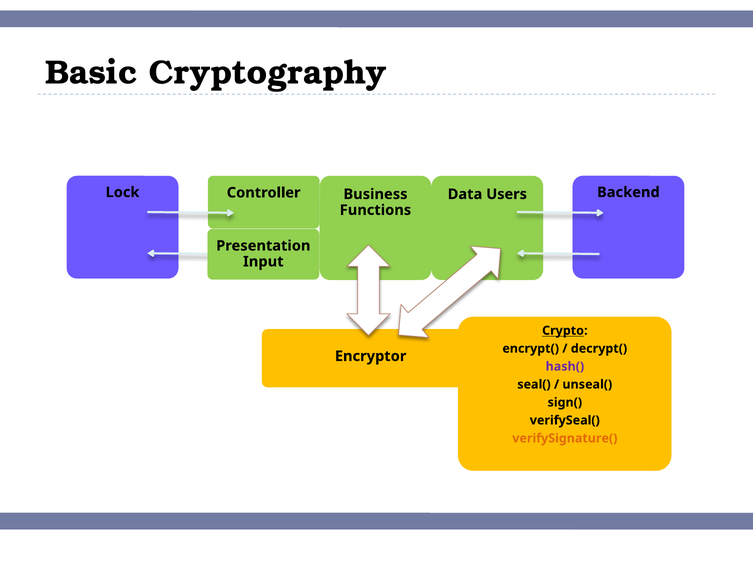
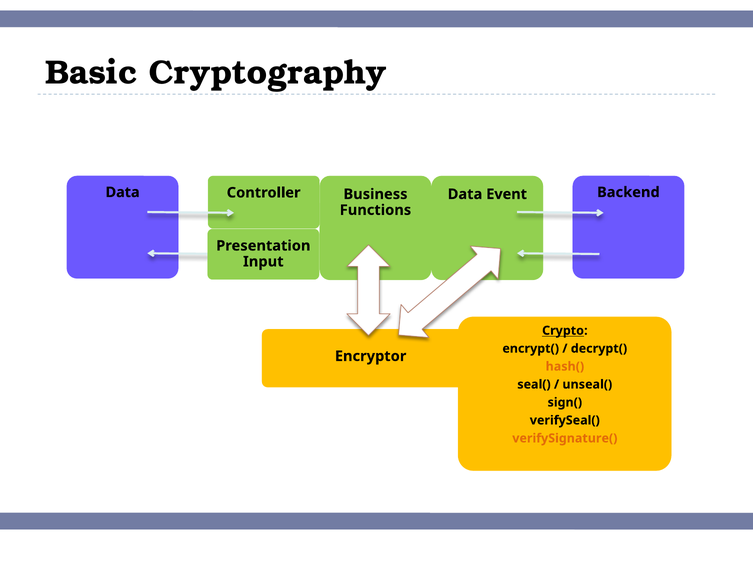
Lock: Lock -> Data (123, 192)
Users: Users -> Event (507, 194)
hash( colour: purple -> orange (565, 366)
